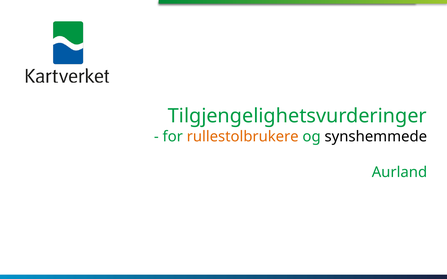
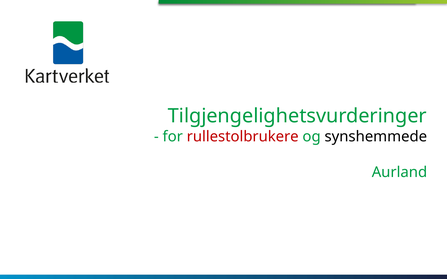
rullestolbrukere colour: orange -> red (243, 137)
